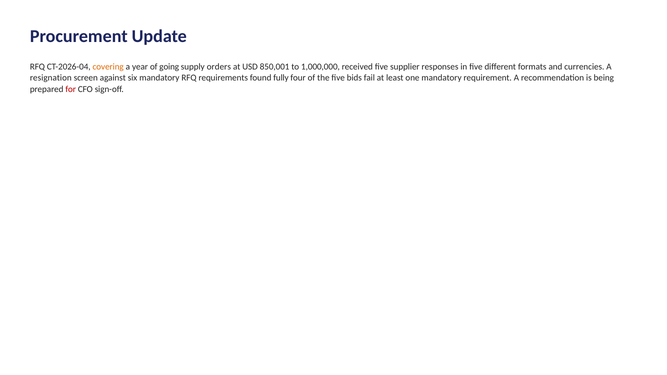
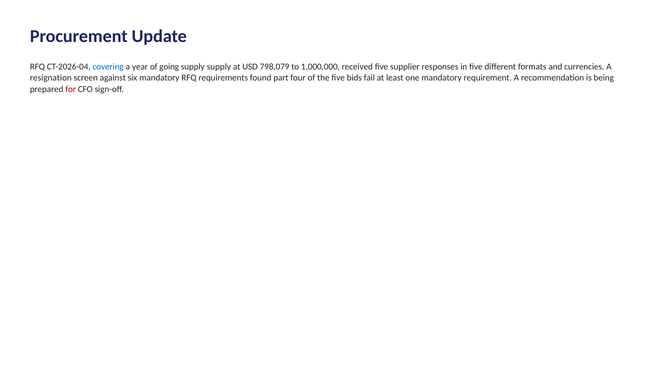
covering colour: orange -> blue (108, 67)
supply orders: orders -> supply (219, 67)
850,001: 850,001 -> 798,079 (275, 67)
fully: fully -> part (281, 78)
